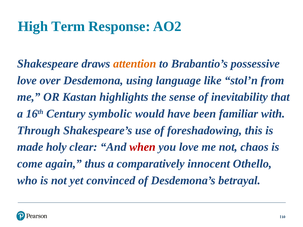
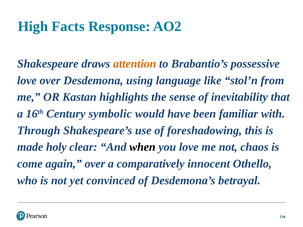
Term: Term -> Facts (68, 26)
when colour: red -> black (142, 147)
again thus: thus -> over (95, 164)
